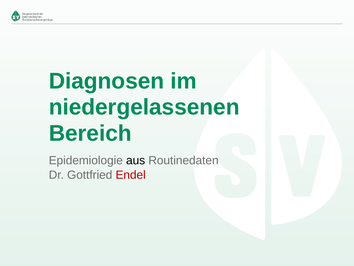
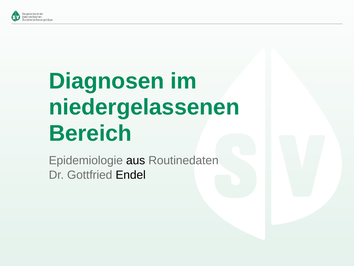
Endel colour: red -> black (131, 175)
